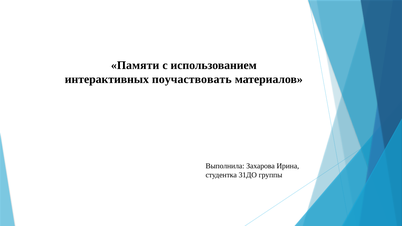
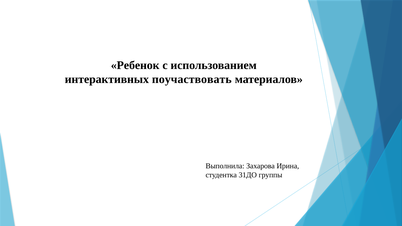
Памяти: Памяти -> Ребенок (135, 65)
